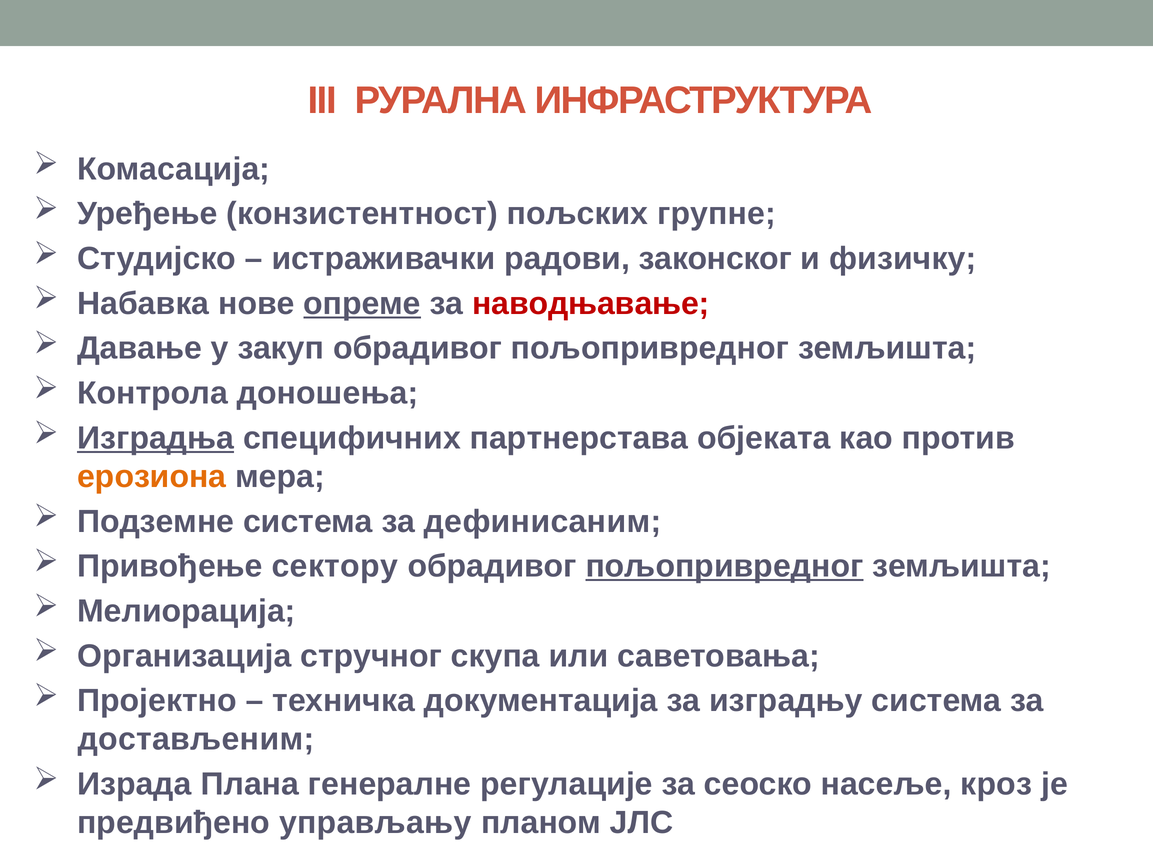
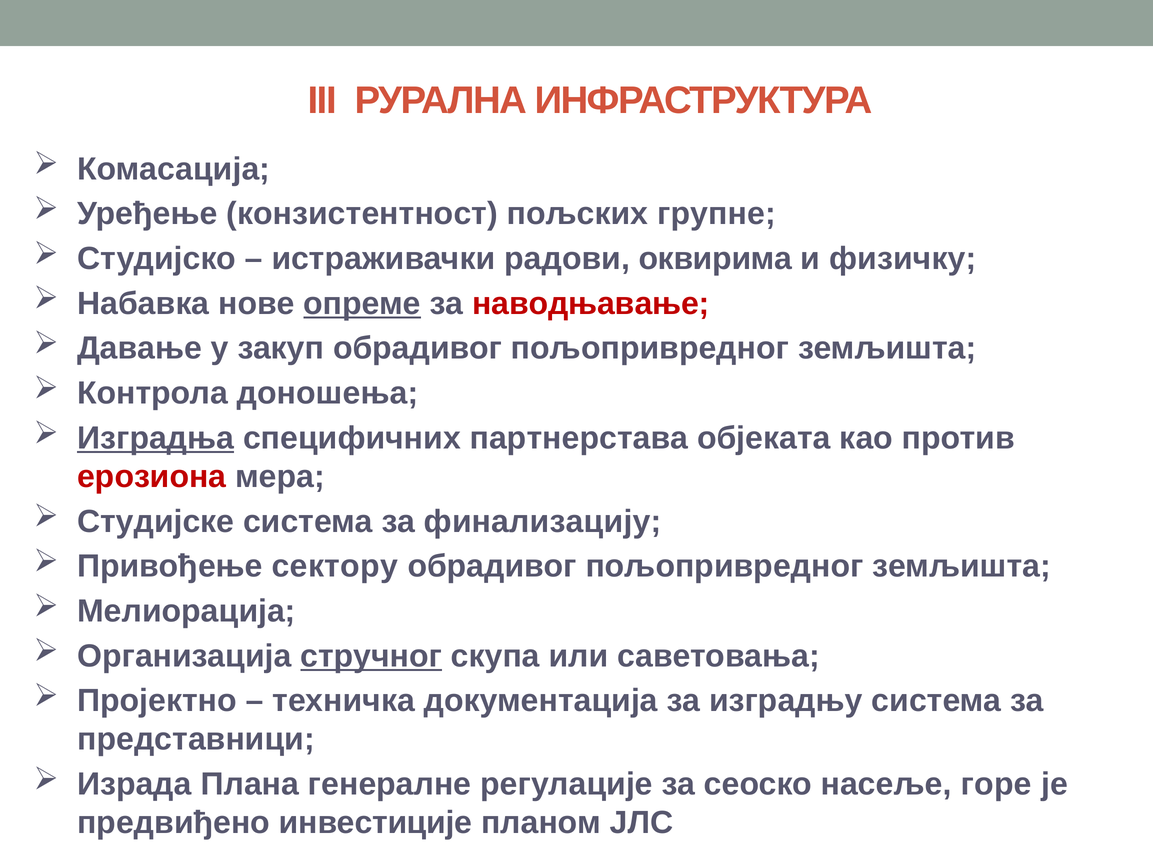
законског: законског -> оквирима (715, 259)
ерозиона colour: orange -> red (152, 476)
Подземне: Подземне -> Студијске (156, 521)
дефинисаним: дефинисаним -> финализацију (543, 521)
пољопривредног underline: present -> none (725, 566)
стручног underline: none -> present (371, 656)
достављеним: достављеним -> представници (196, 739)
кроз: кроз -> горе (996, 784)
управљању: управљању -> инвестиције (376, 822)
